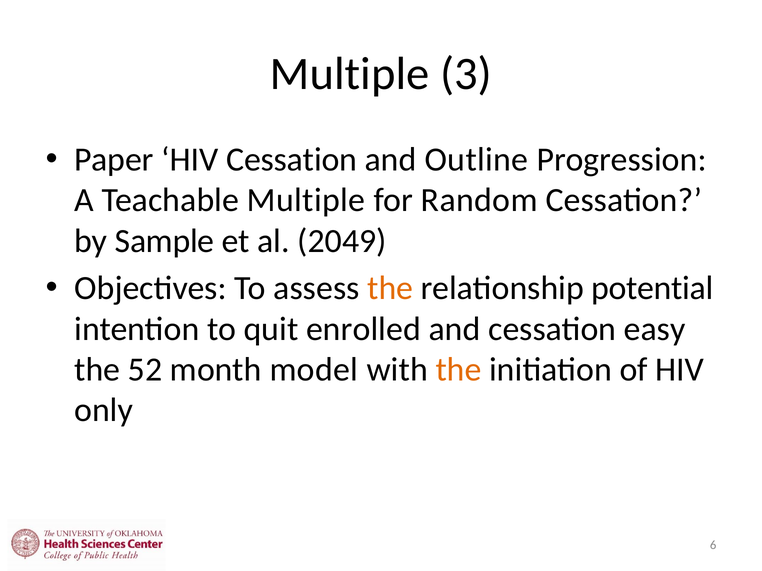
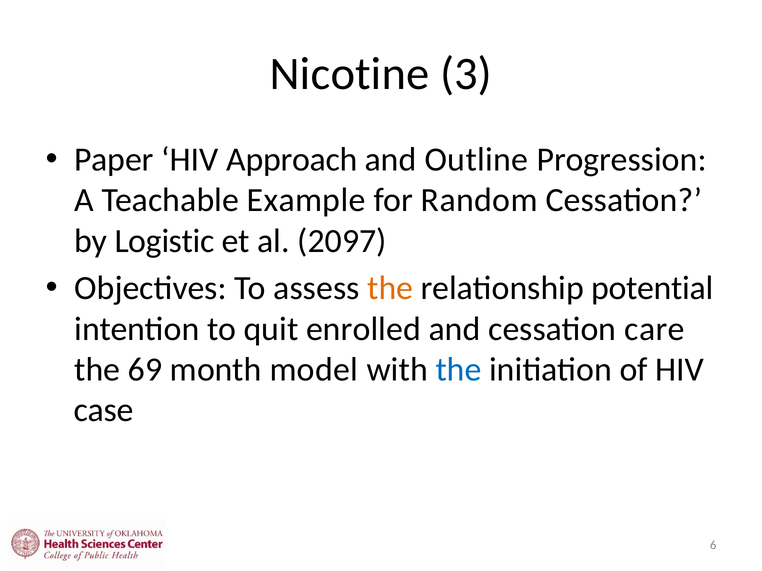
Multiple: Multiple -> Nicotine (350, 74)
HIV Cessation: Cessation -> Approach (292, 160)
Teachable Multiple: Multiple -> Example (306, 201)
Sample: Sample -> Logistic (165, 241)
2049: 2049 -> 2097 (342, 241)
easy: easy -> care (655, 329)
52: 52 -> 69 (145, 370)
the colour: orange -> blue (459, 370)
only: only -> case (104, 411)
